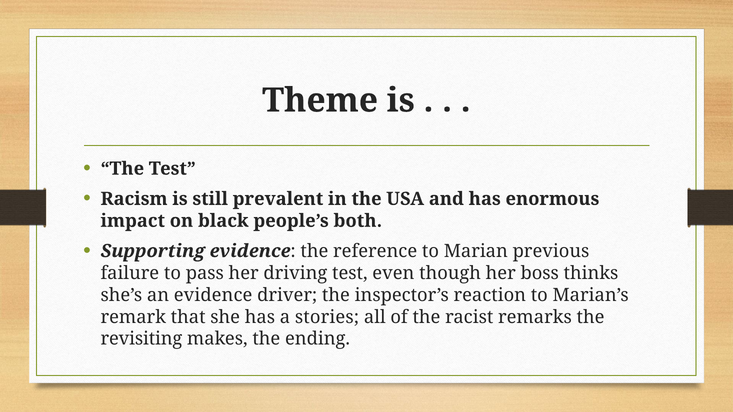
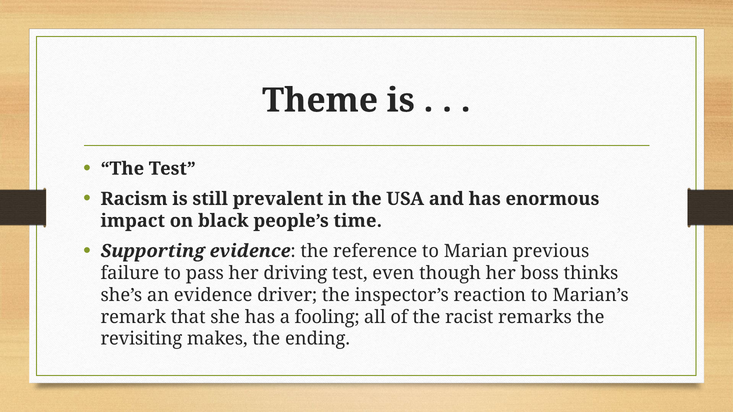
both: both -> time (358, 221)
stories: stories -> fooling (327, 317)
